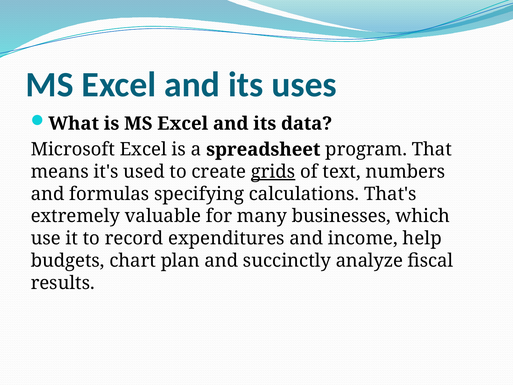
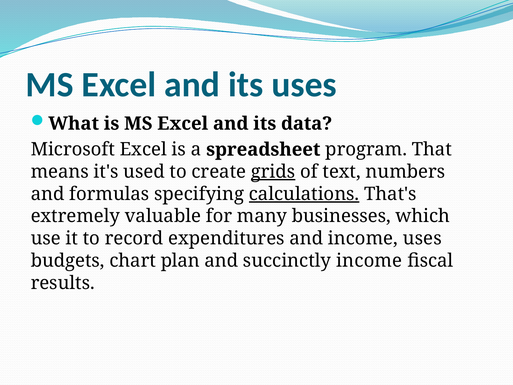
calculations underline: none -> present (304, 194)
income help: help -> uses (422, 238)
succinctly analyze: analyze -> income (369, 261)
